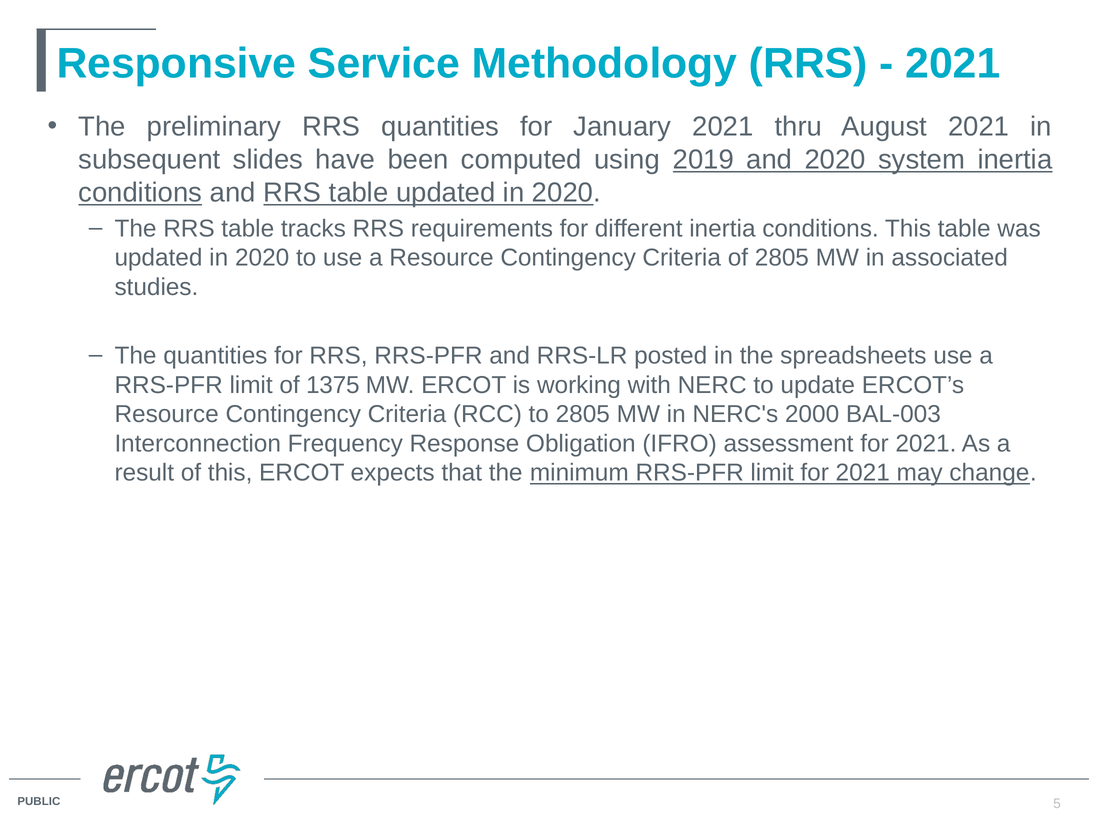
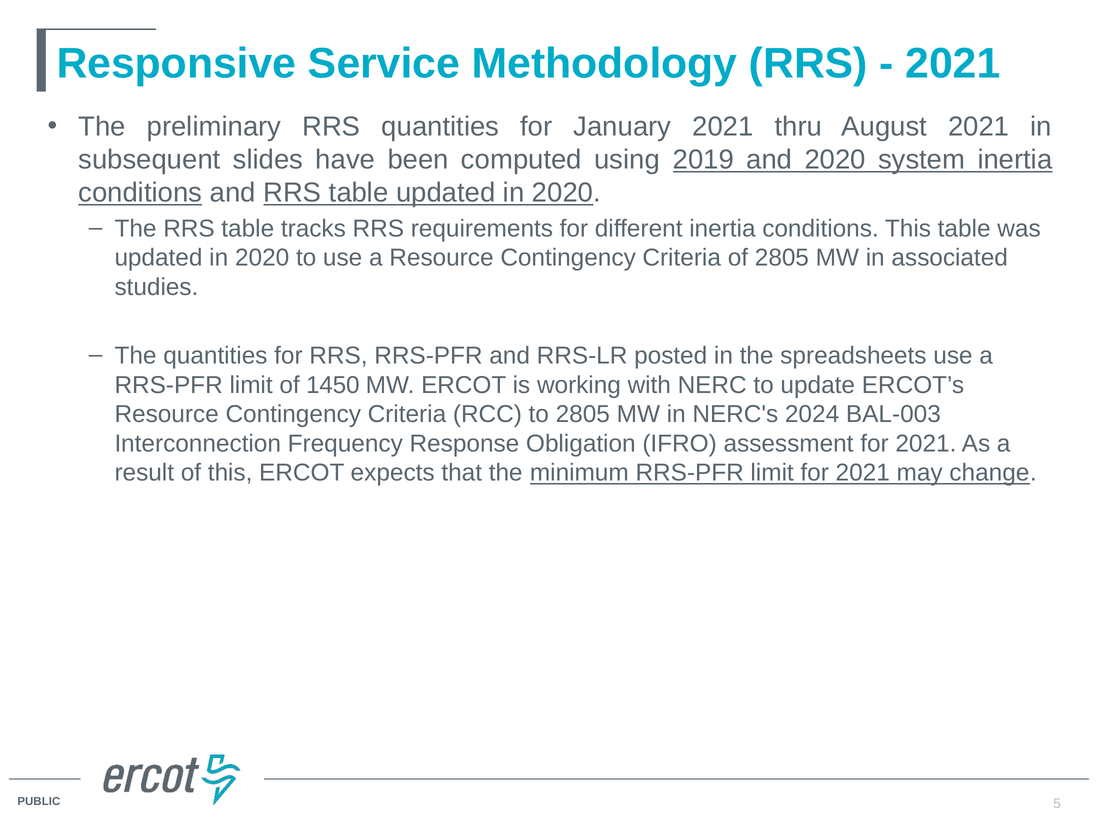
1375: 1375 -> 1450 (333, 385)
2000: 2000 -> 2024 (812, 414)
